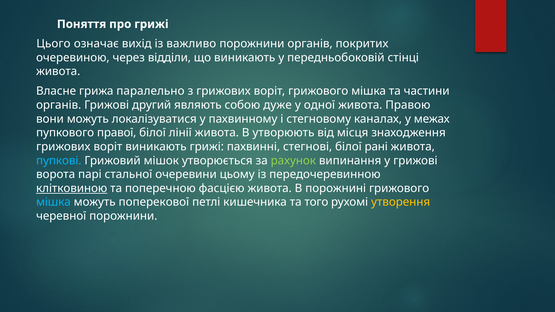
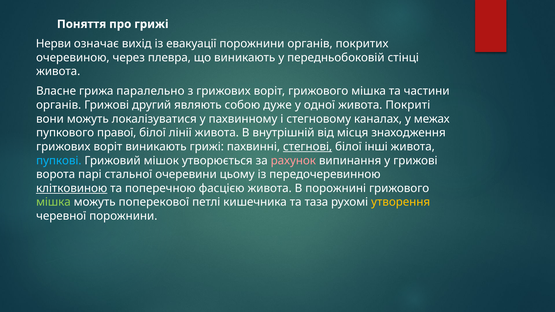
Цього: Цього -> Нерви (54, 44)
важливо: важливо -> евакуації (191, 44)
відділи: відділи -> плевра (169, 58)
Правою: Правою -> Покриті (408, 105)
утворюють: утворюють -> внутрішній (283, 133)
стегнові underline: none -> present (308, 147)
рані: рані -> інші (376, 147)
рахунок colour: light green -> pink (293, 161)
мішка colour: light blue -> light green (53, 202)
того: того -> таза (316, 202)
